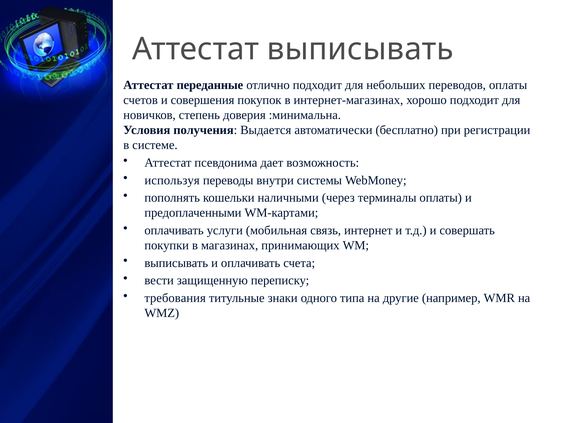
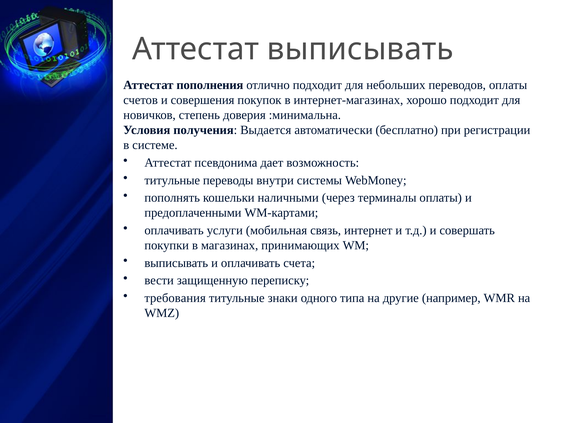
переданные: переданные -> пополнения (210, 85)
используя: используя -> титульные (172, 180)
